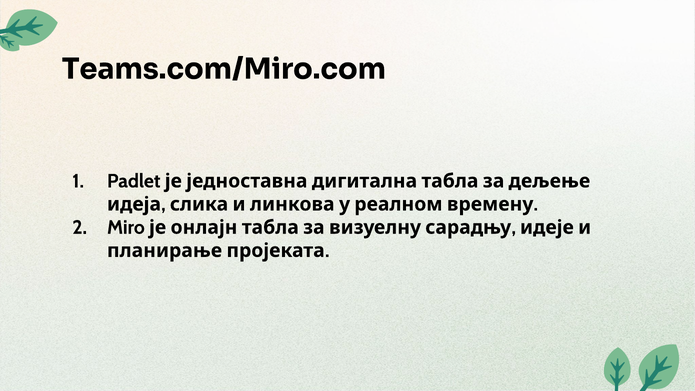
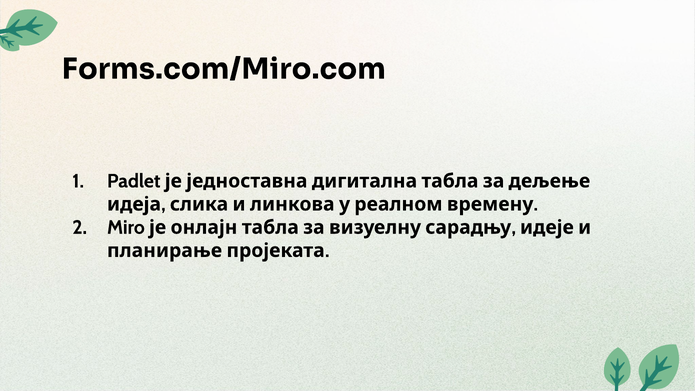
Teams.com/Miro.com: Teams.com/Miro.com -> Forms.com/Miro.com (224, 69)
